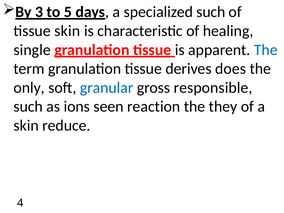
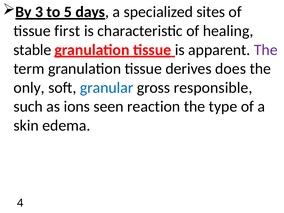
specialized such: such -> sites (211, 12)
tissue skin: skin -> first (67, 31)
single: single -> stable (32, 50)
The colour: blue -> purple (266, 50)
they: they -> type (223, 107)
reduce: reduce -> edema (66, 125)
